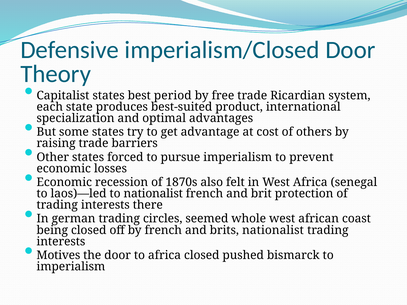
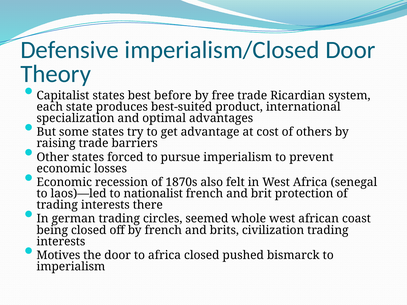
period: period -> before (173, 96)
brits nationalist: nationalist -> civilization (273, 230)
